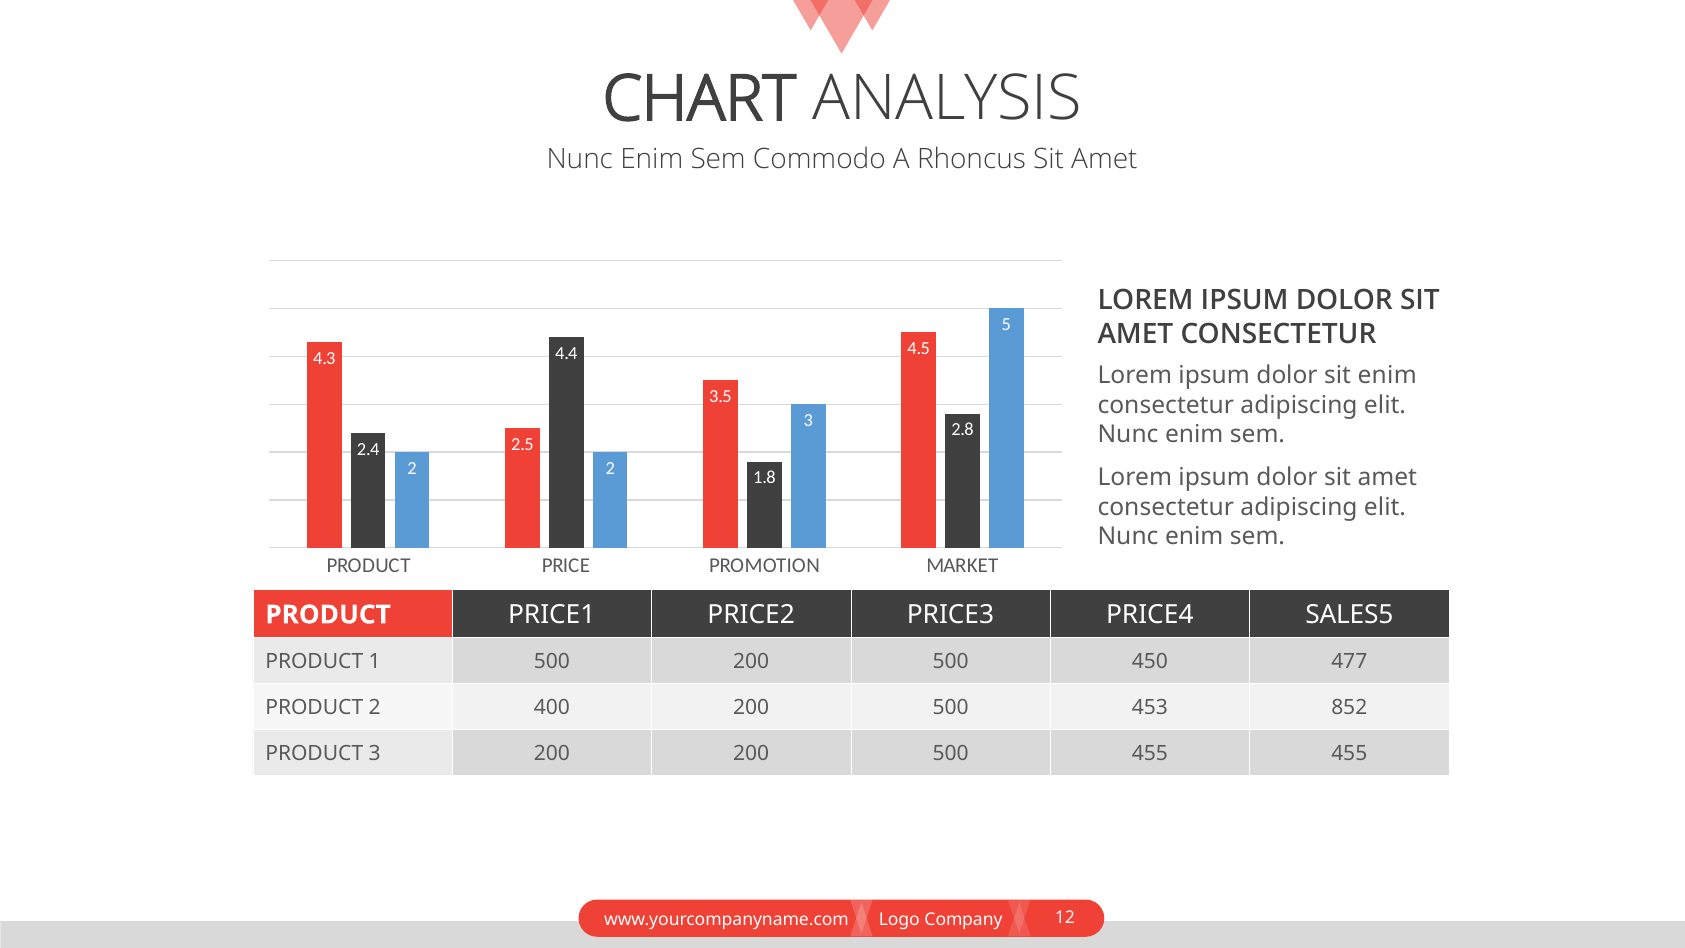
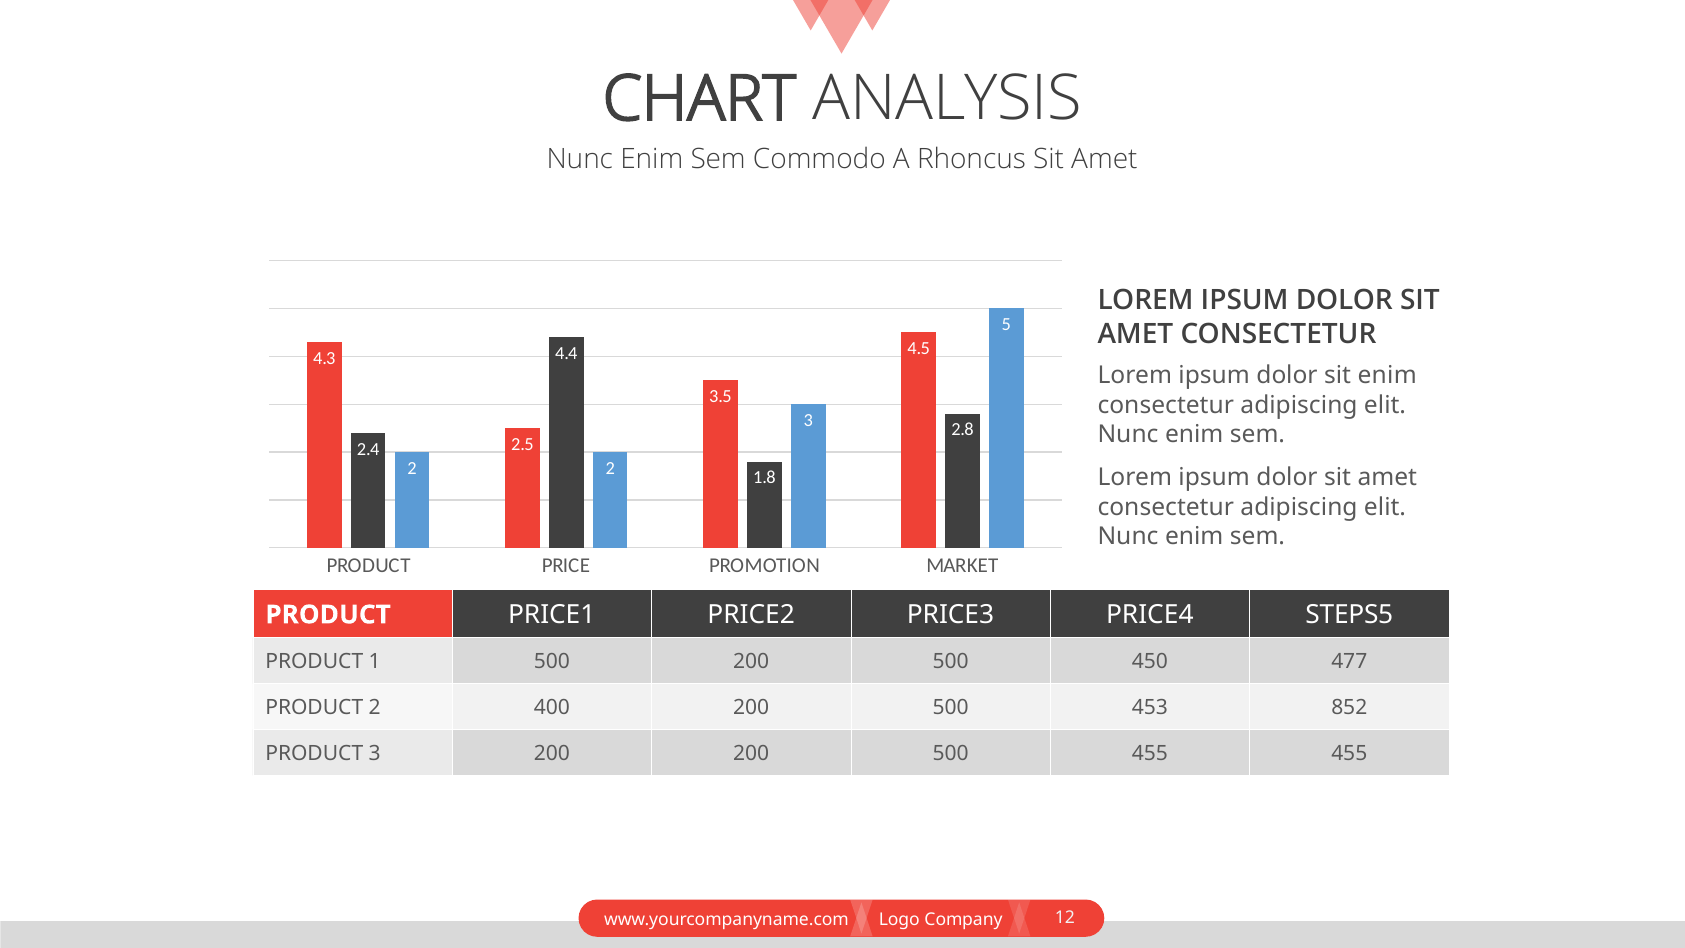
SALES5: SALES5 -> STEPS5 (1349, 615)
